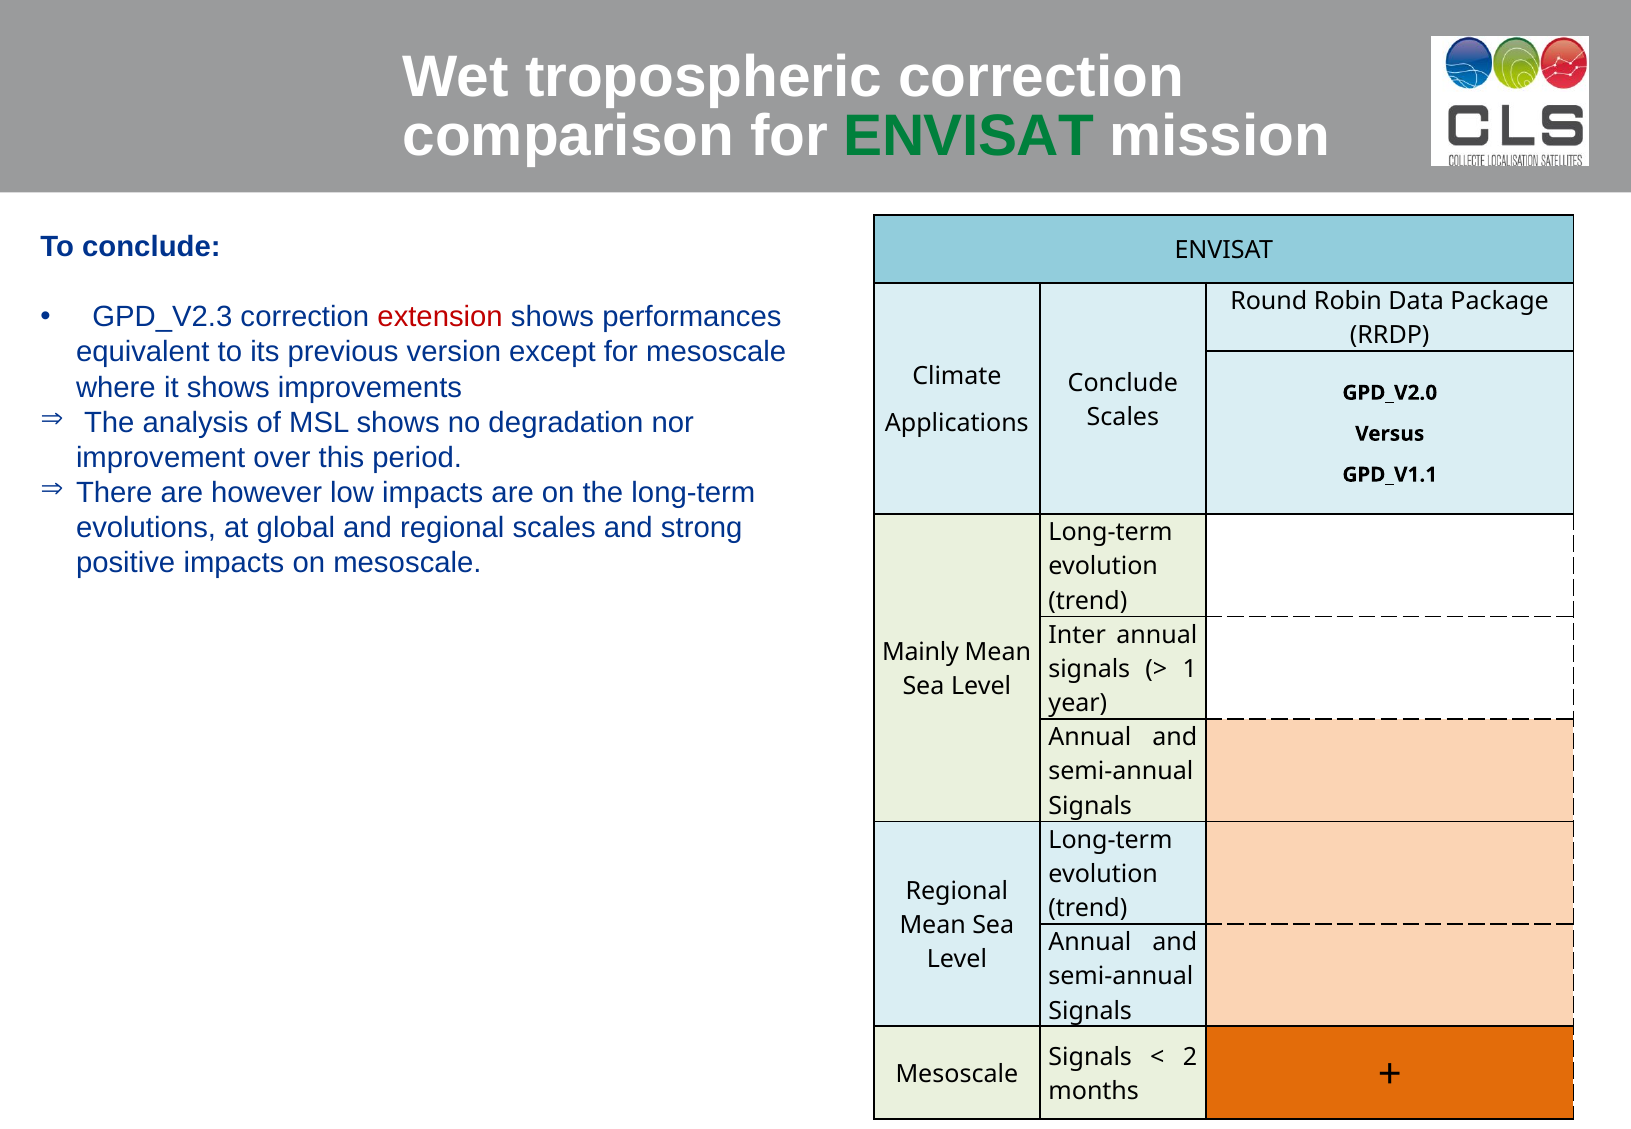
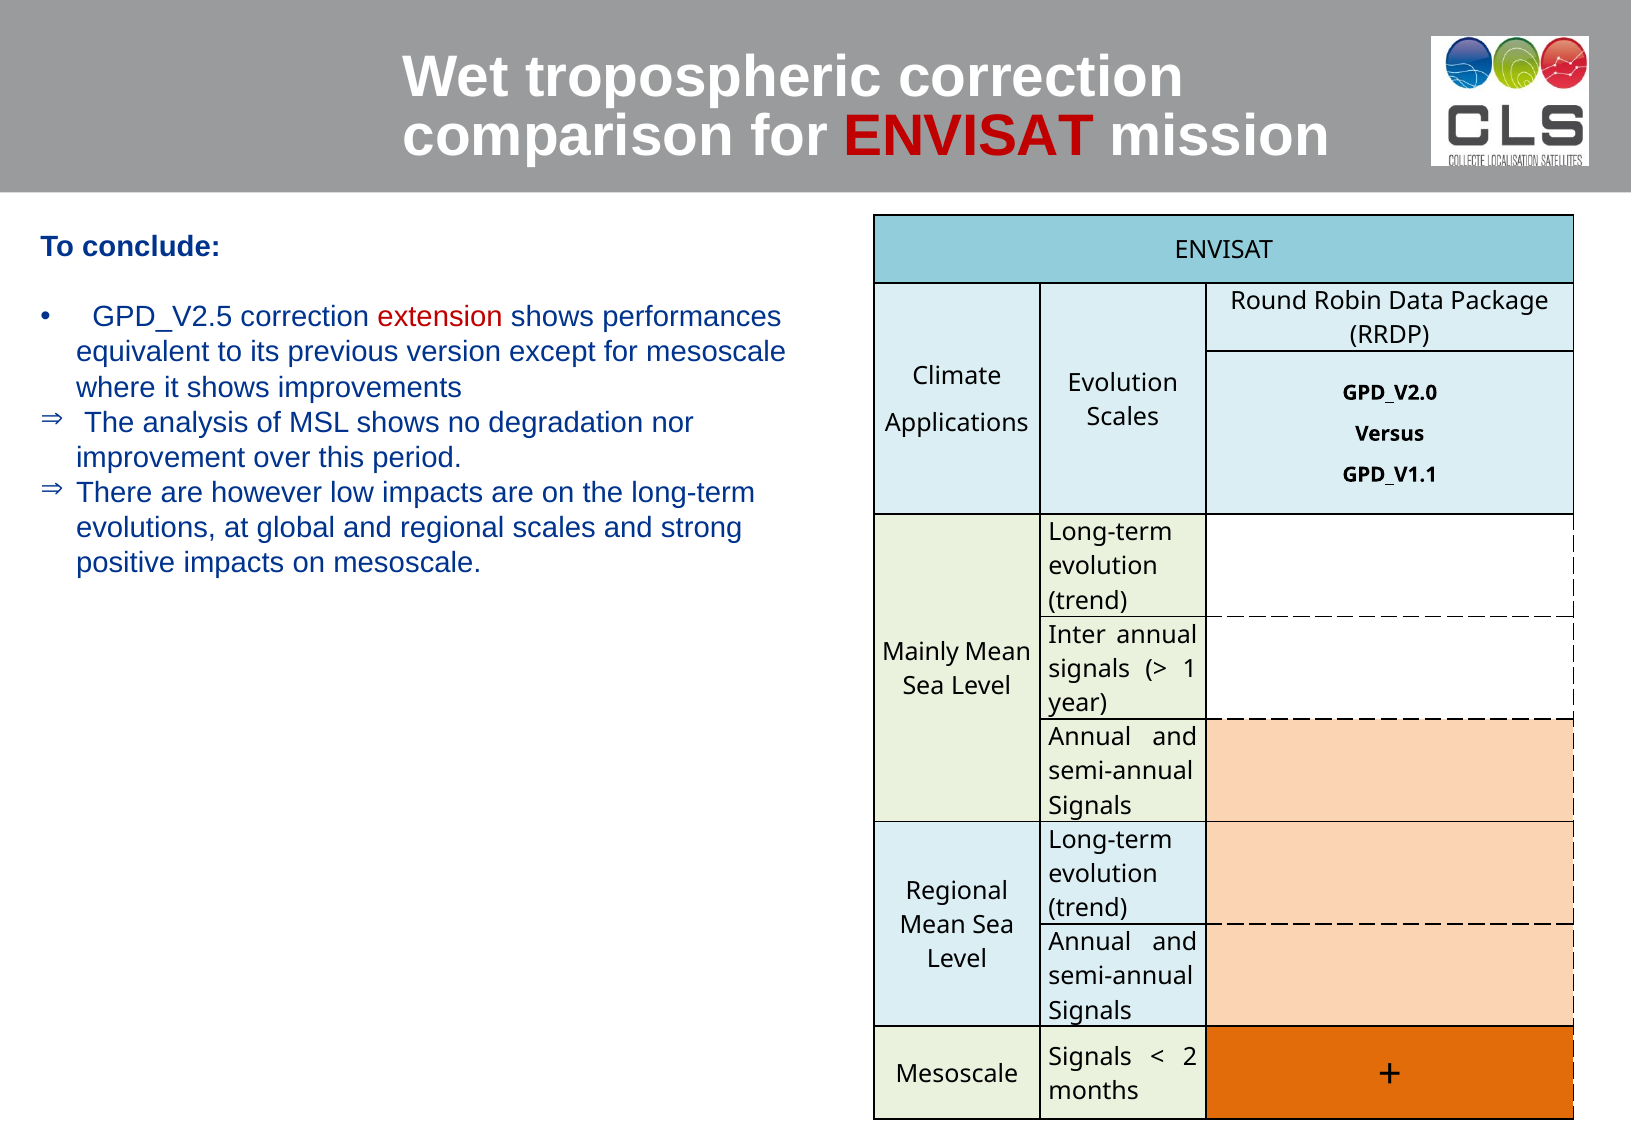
ENVISAT colour: green -> red (969, 137)
GPD_V2.3: GPD_V2.3 -> GPD_V2.5 (162, 317)
Conclude: Conclude -> Evolution (1123, 383)
